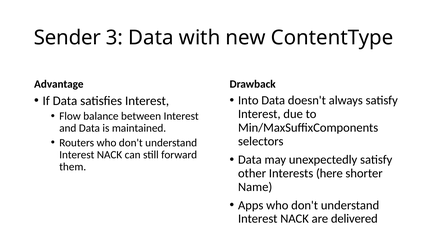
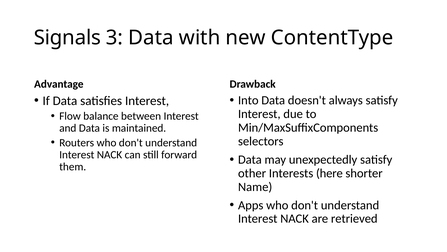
Sender: Sender -> Signals (67, 38)
delivered: delivered -> retrieved (354, 218)
